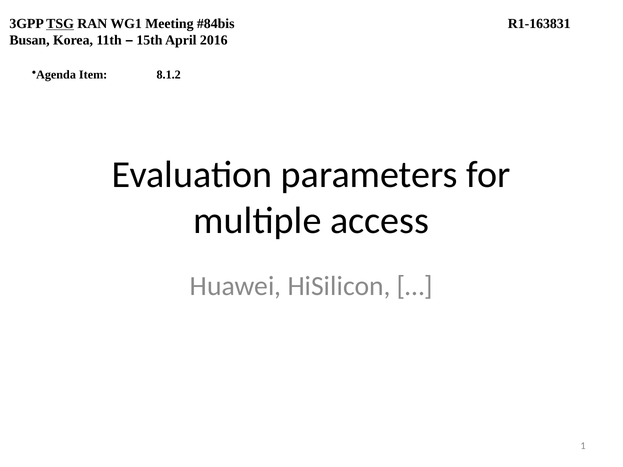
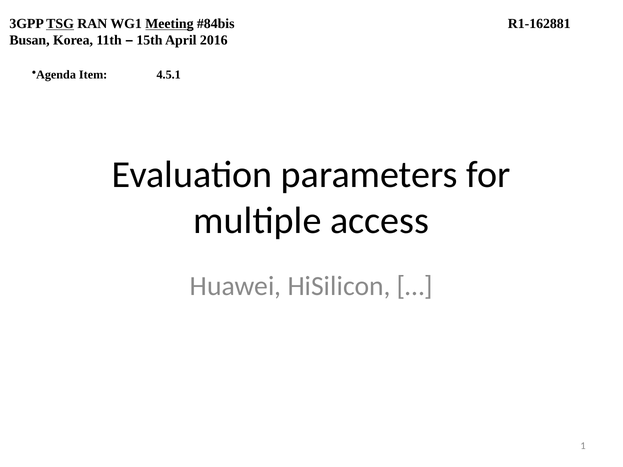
Meeting underline: none -> present (169, 24)
R1-163831: R1-163831 -> R1-162881 (539, 24)
8.1.2: 8.1.2 -> 4.5.1 (169, 75)
